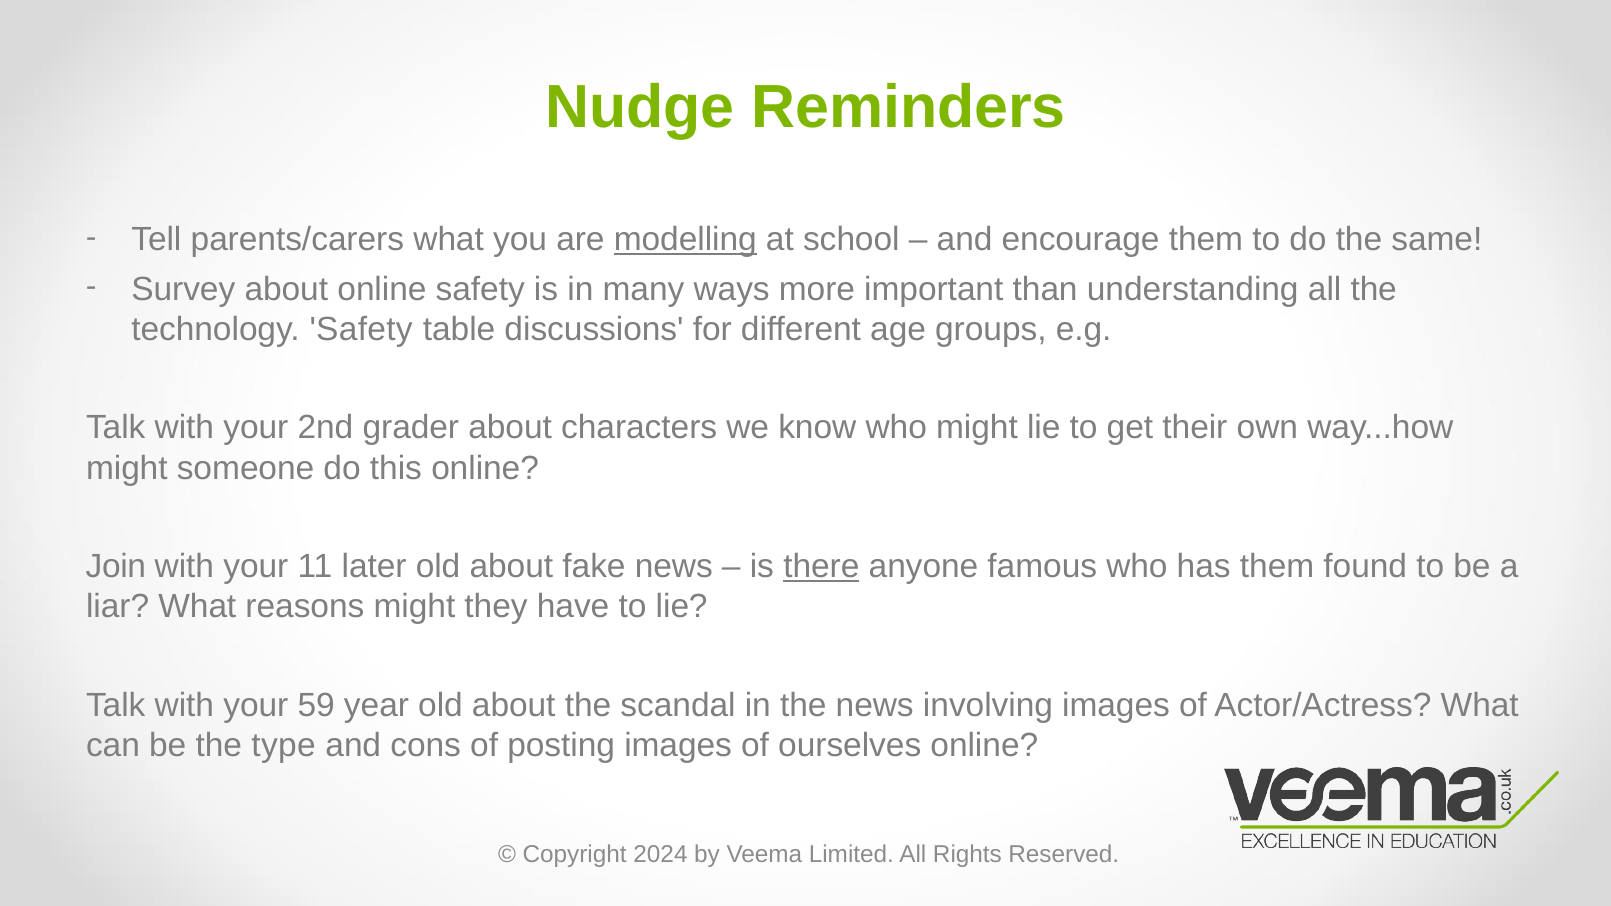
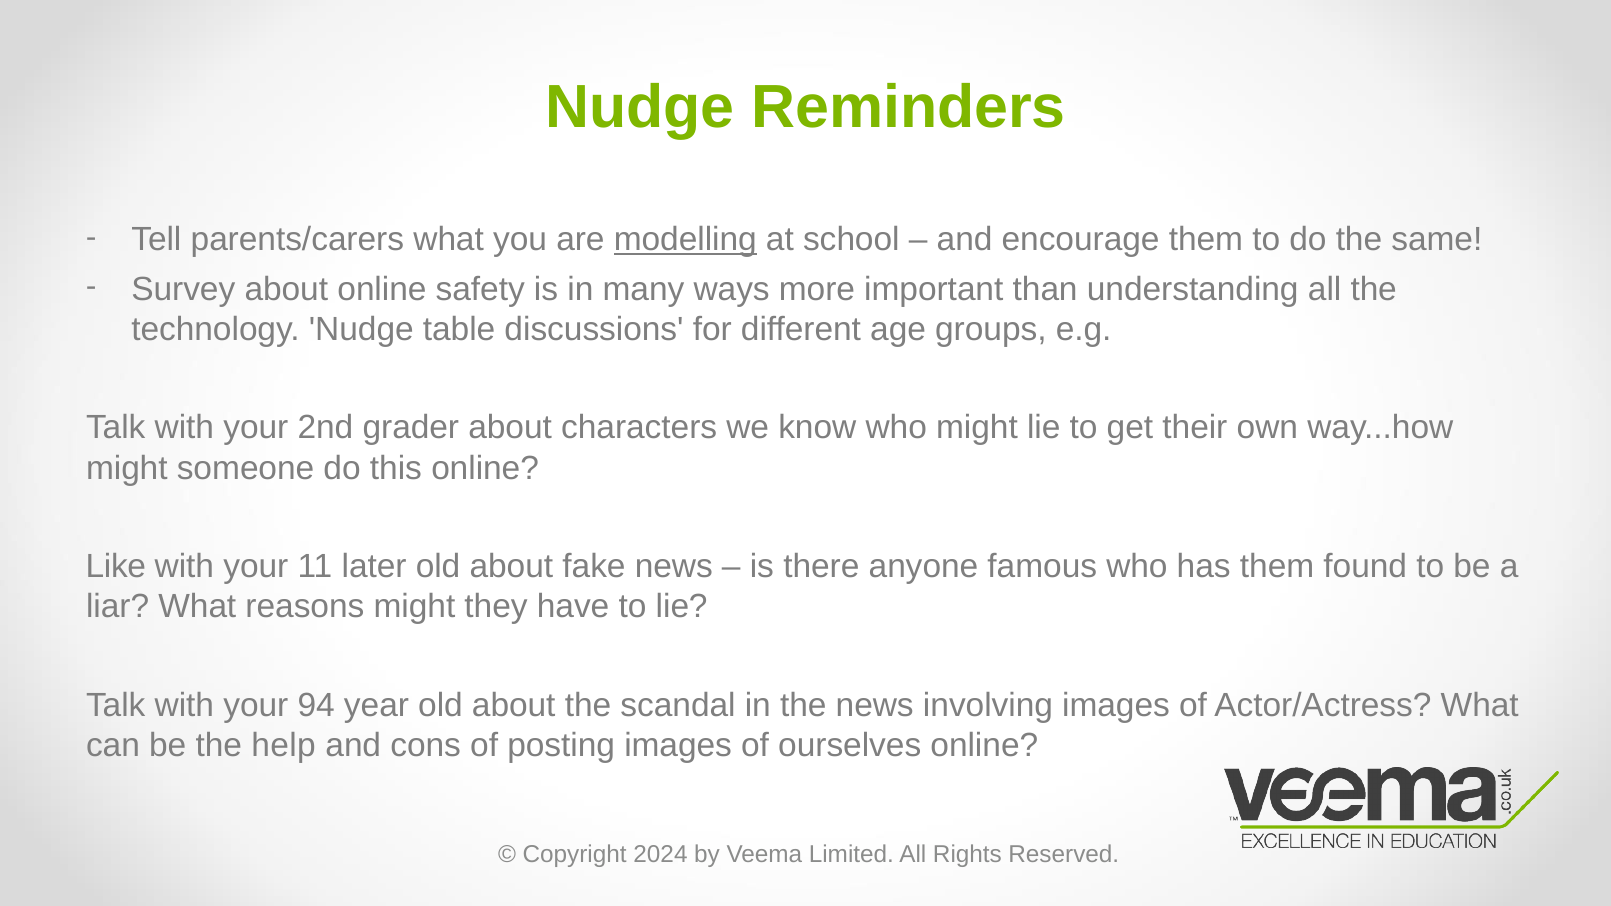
technology Safety: Safety -> Nudge (361, 329)
Join: Join -> Like (116, 567)
there underline: present -> none (821, 567)
59: 59 -> 94 (316, 706)
type: type -> help (284, 746)
